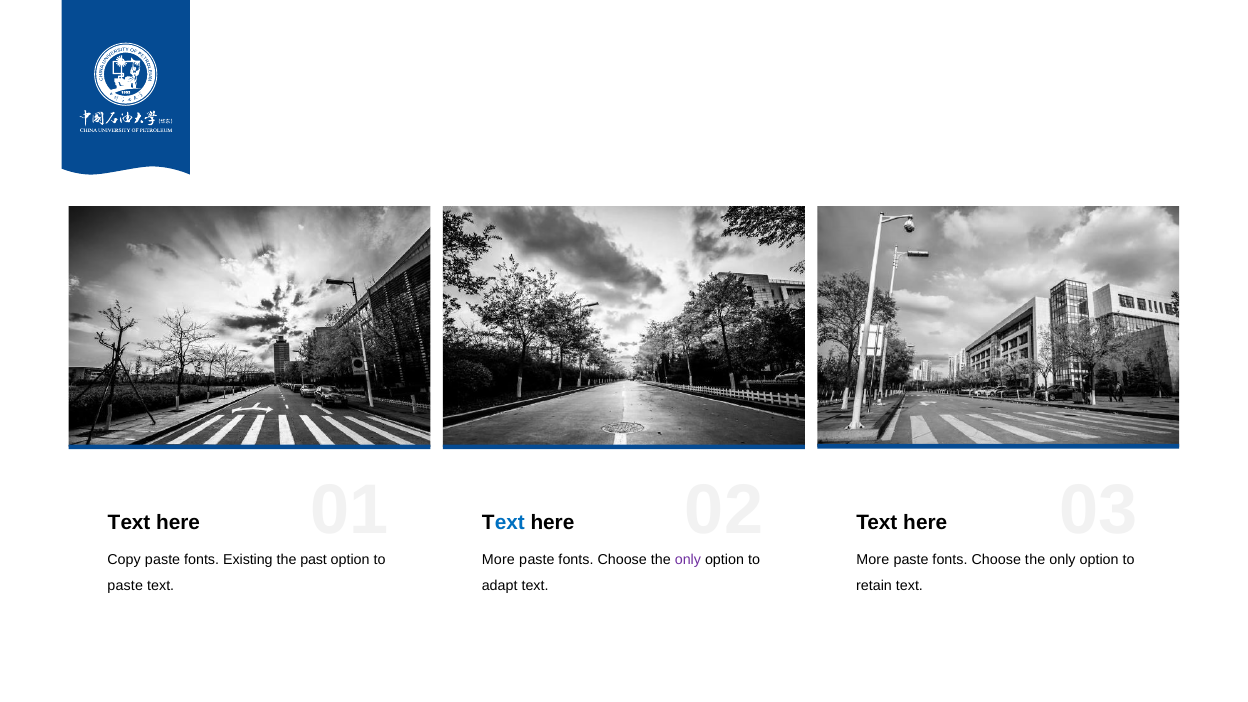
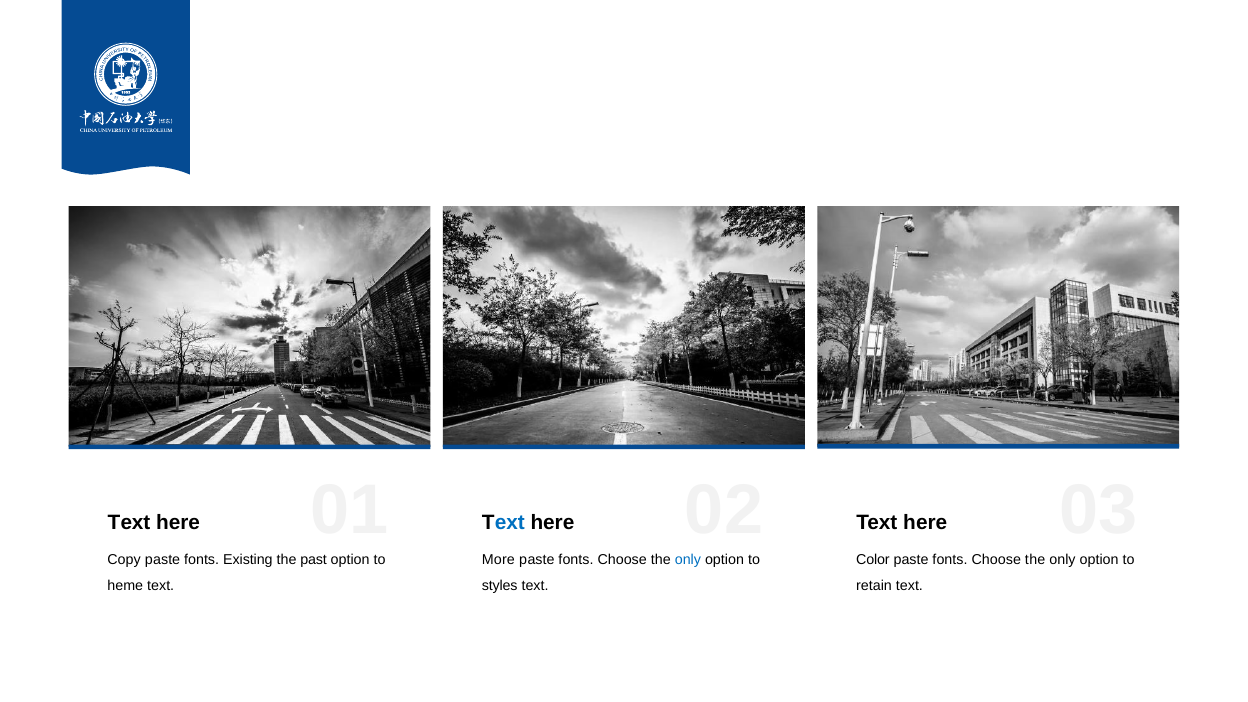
only colour: purple -> blue (688, 560)
More: More -> Color (873, 560)
paste: paste -> heme (125, 586)
adapt: adapt -> styles (500, 586)
